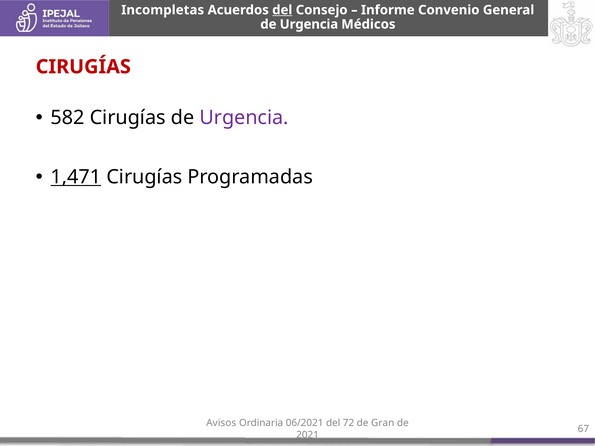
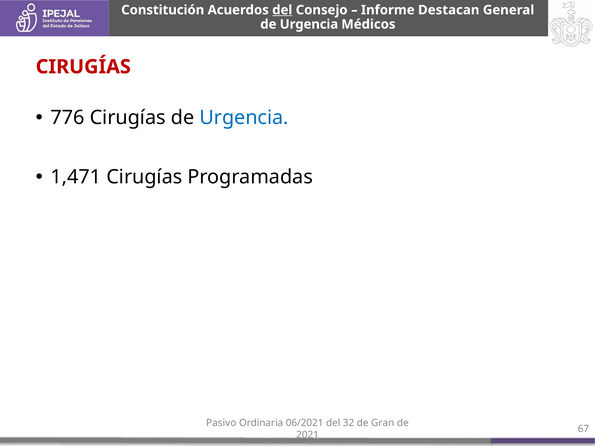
Incompletas: Incompletas -> Constitución (163, 10)
Convenio: Convenio -> Destacan (449, 10)
582: 582 -> 776 (68, 118)
Urgencia colour: purple -> blue (244, 118)
1,471 underline: present -> none (76, 177)
Avisos: Avisos -> Pasivo (221, 423)
72: 72 -> 32 (349, 423)
